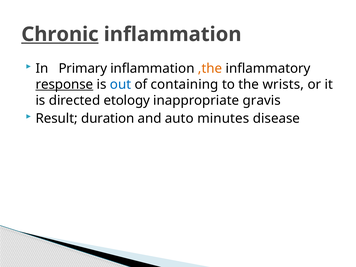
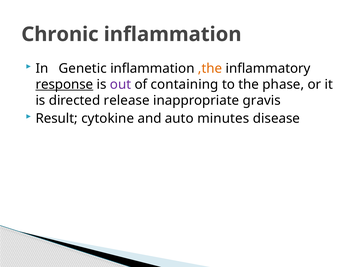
Chronic underline: present -> none (60, 34)
Primary: Primary -> Genetic (83, 68)
out colour: blue -> purple (121, 84)
wrists: wrists -> phase (283, 84)
etology: etology -> release (127, 100)
duration: duration -> cytokine (108, 118)
